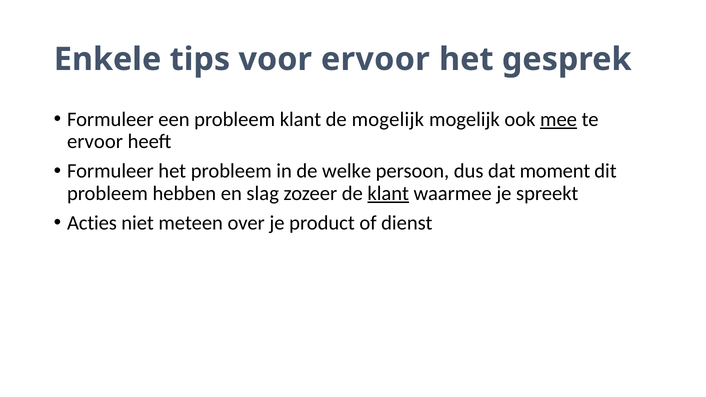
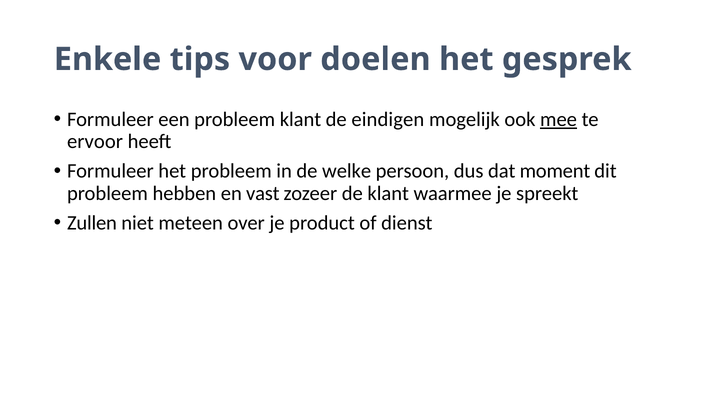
voor ervoor: ervoor -> doelen (375, 59)
de mogelijk: mogelijk -> eindigen (388, 119)
slag: slag -> vast (263, 193)
klant underline: present -> none (388, 193)
Acties: Acties -> Zullen (92, 223)
